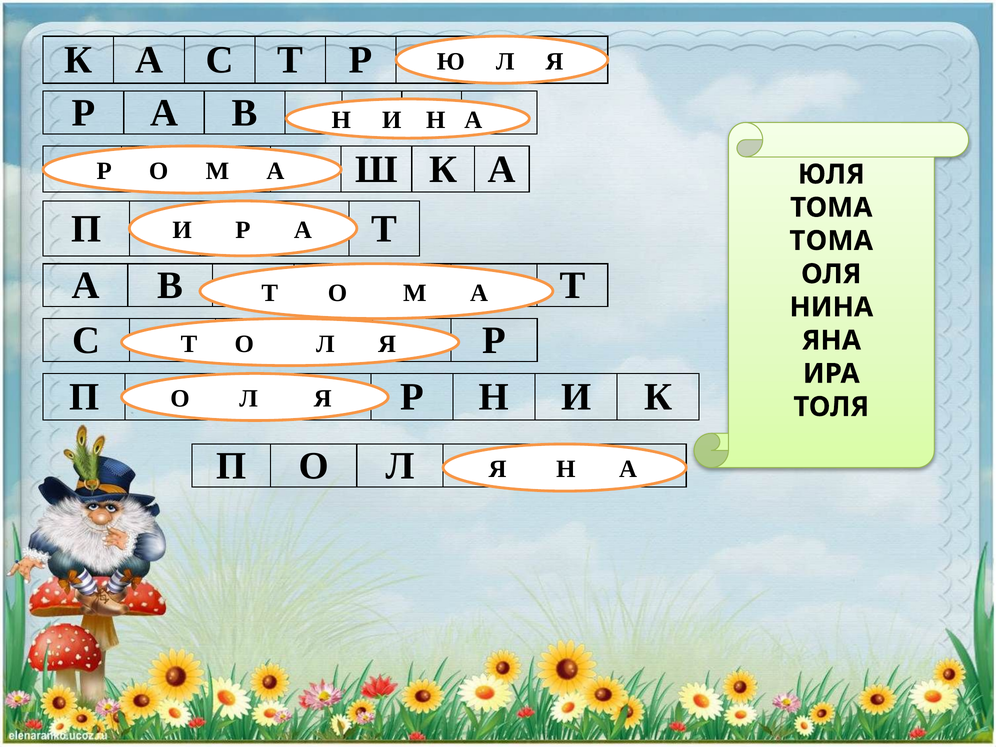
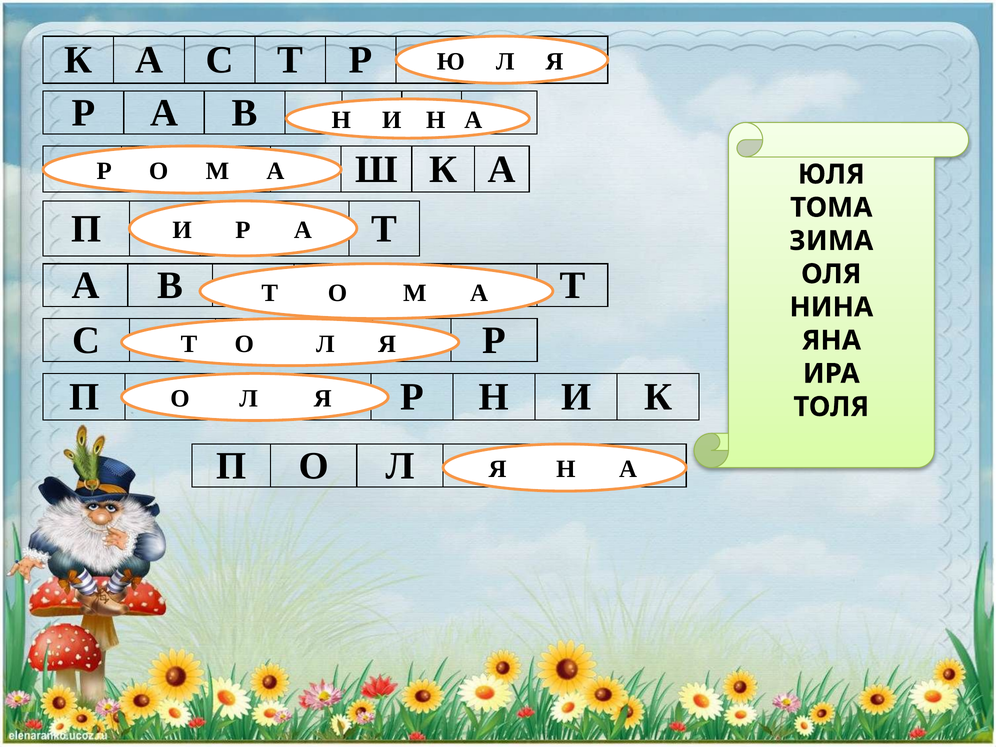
ТОМА: ТОМА -> ЗИМА (831, 241)
